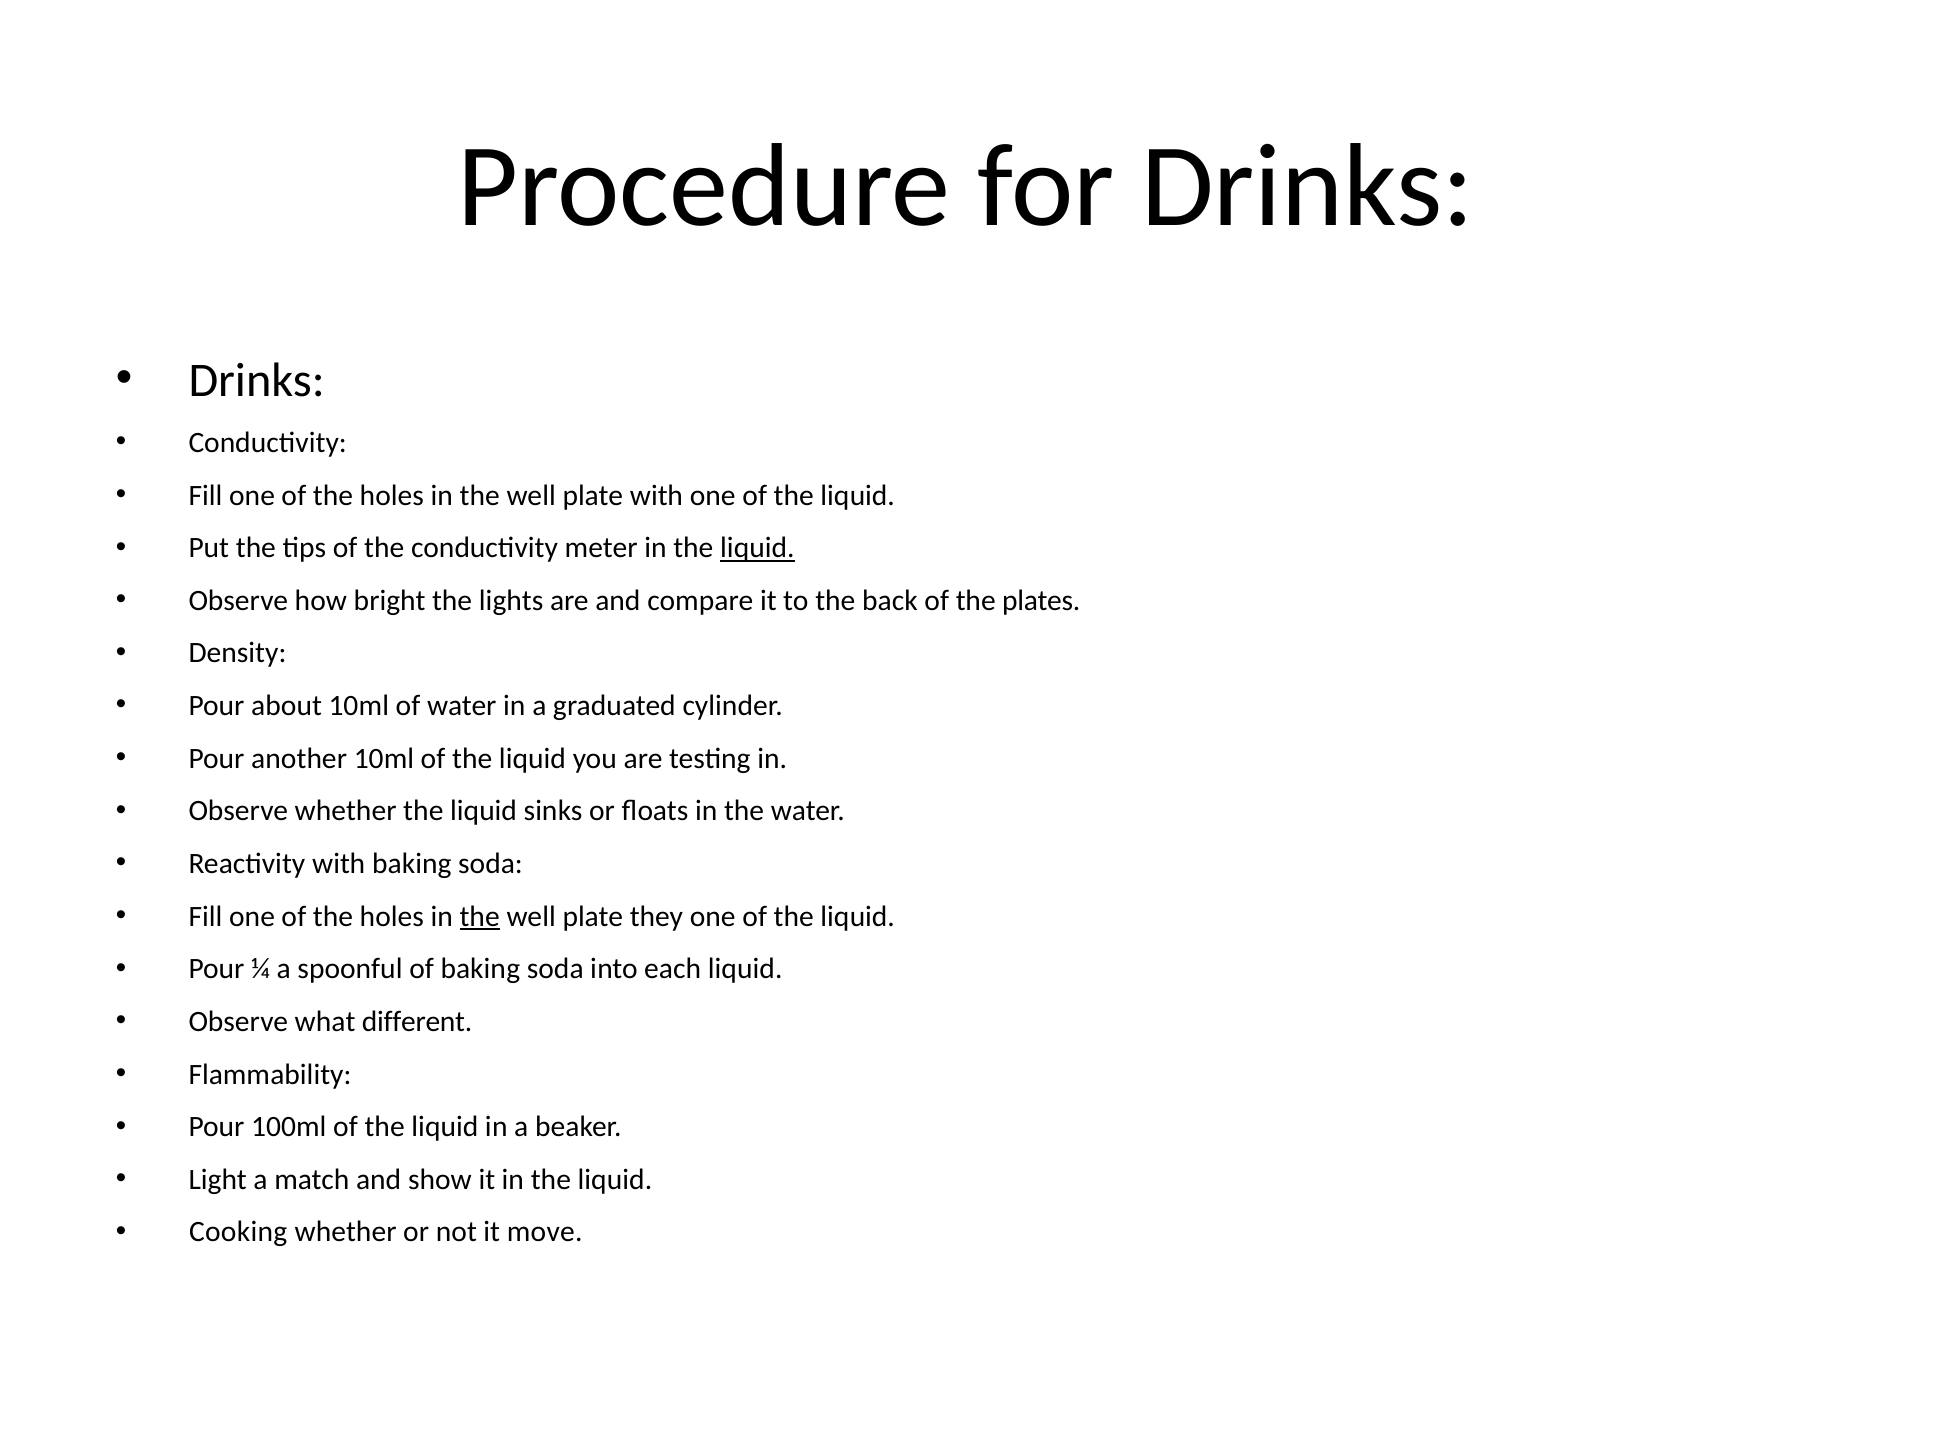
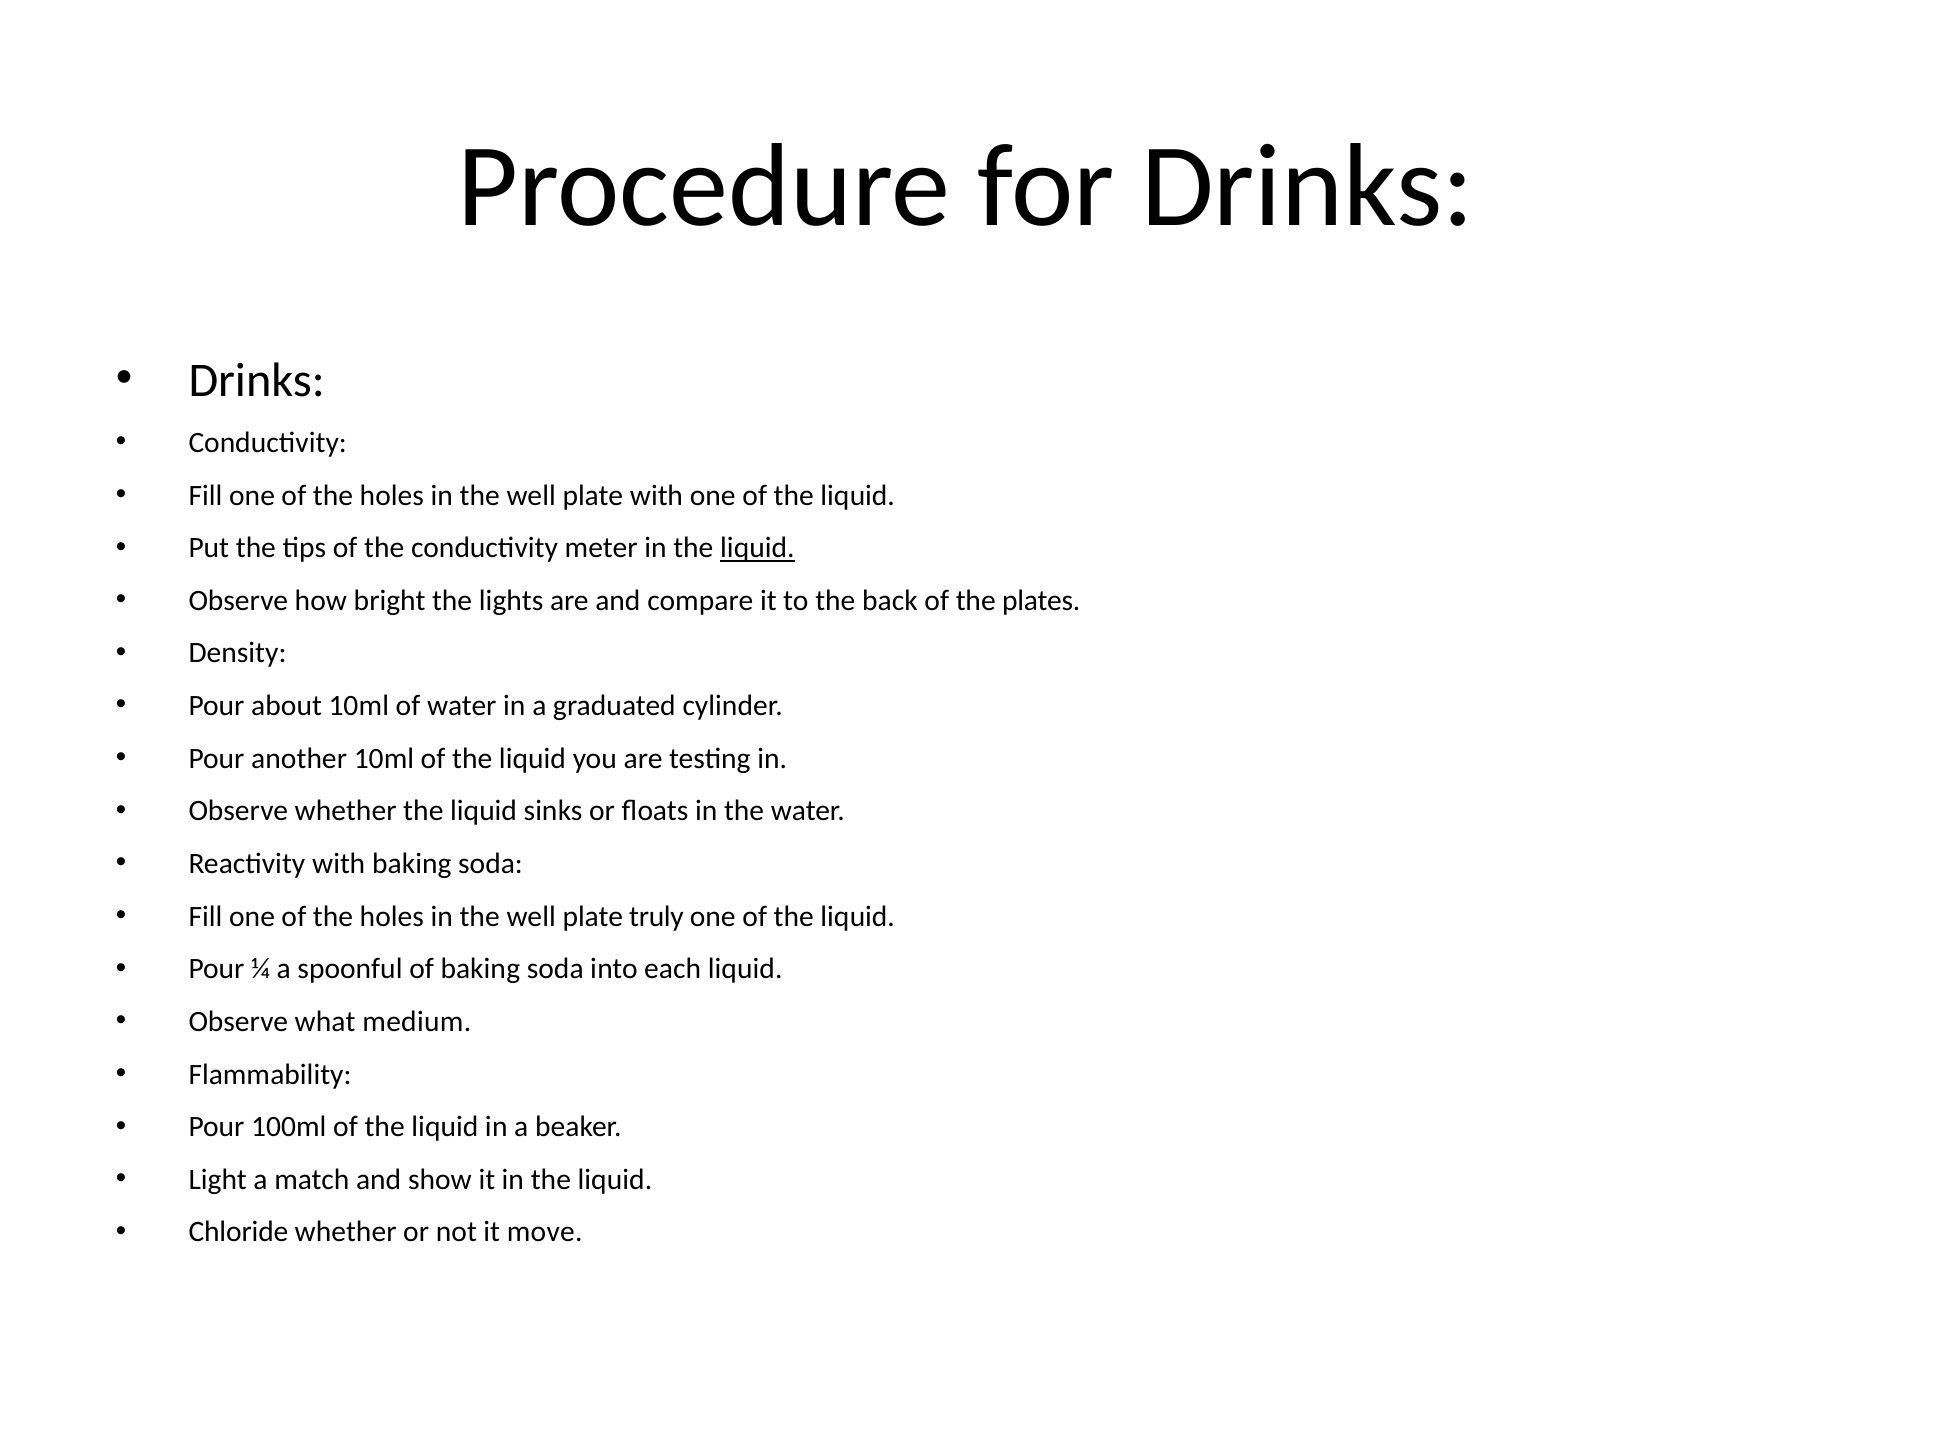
the underline: present -> none (480, 917)
they: they -> truly (657, 917)
different: different -> medium (417, 1022)
Cooking: Cooking -> Chloride (238, 1233)
